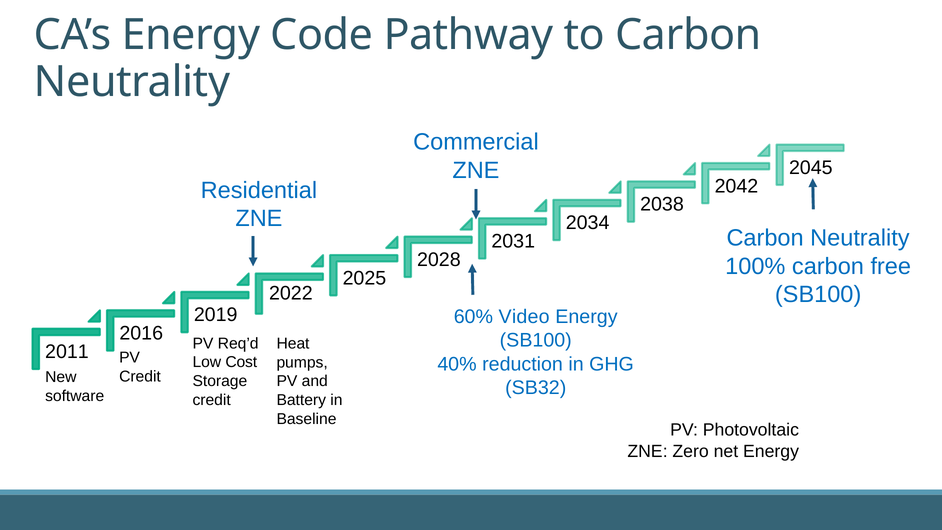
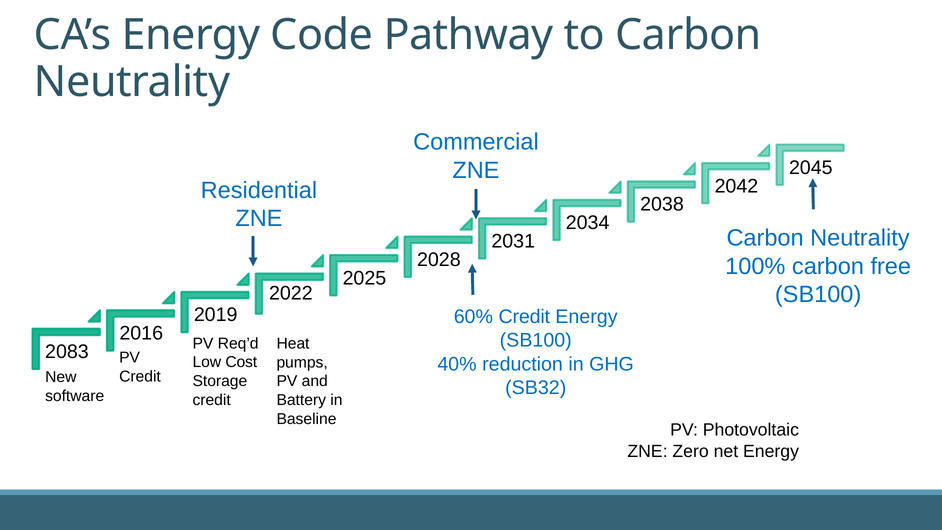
60% Video: Video -> Credit (524, 317)
2011: 2011 -> 2083 (67, 352)
